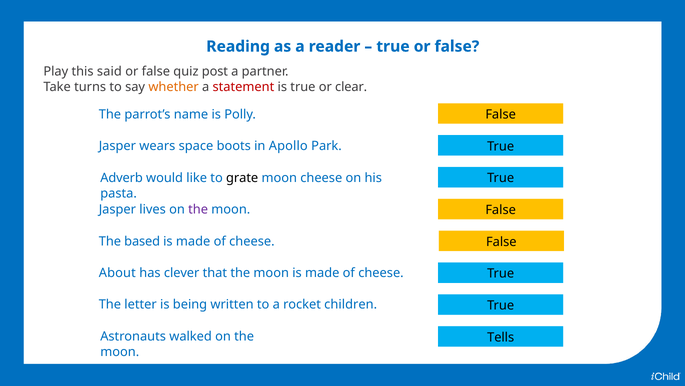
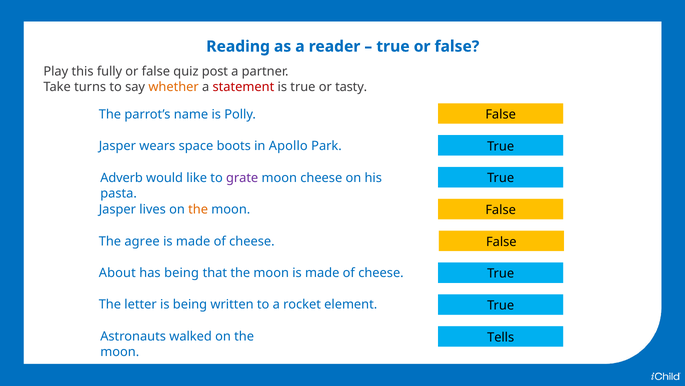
said: said -> fully (110, 71)
clear: clear -> tasty (351, 87)
grate colour: black -> purple (242, 178)
the colour: purple -> orange (198, 209)
based: based -> agree (142, 241)
has clever: clever -> being (182, 272)
children: children -> element (351, 304)
